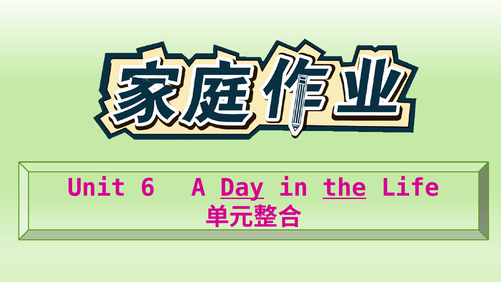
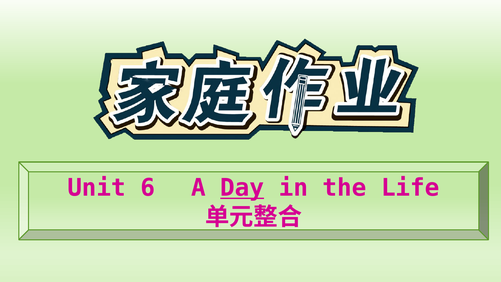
the underline: present -> none (344, 188)
